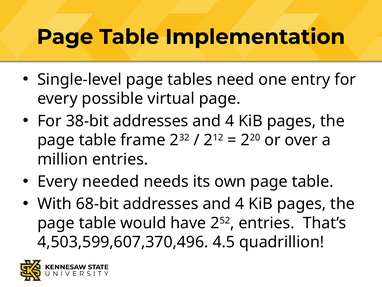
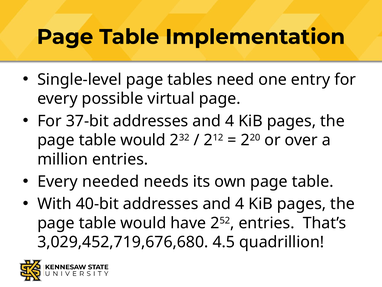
38-bit: 38-bit -> 37-bit (87, 121)
frame: frame -> would (143, 140)
68-bit: 68-bit -> 40-bit (97, 204)
4,503,599,607,370,496: 4,503,599,607,370,496 -> 3,029,452,719,676,680 (123, 242)
